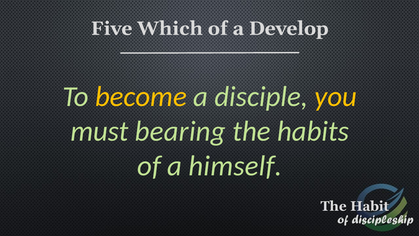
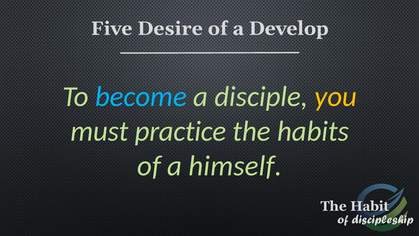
Which: Which -> Desire (170, 29)
become colour: yellow -> light blue (141, 96)
bearing: bearing -> practice (181, 131)
